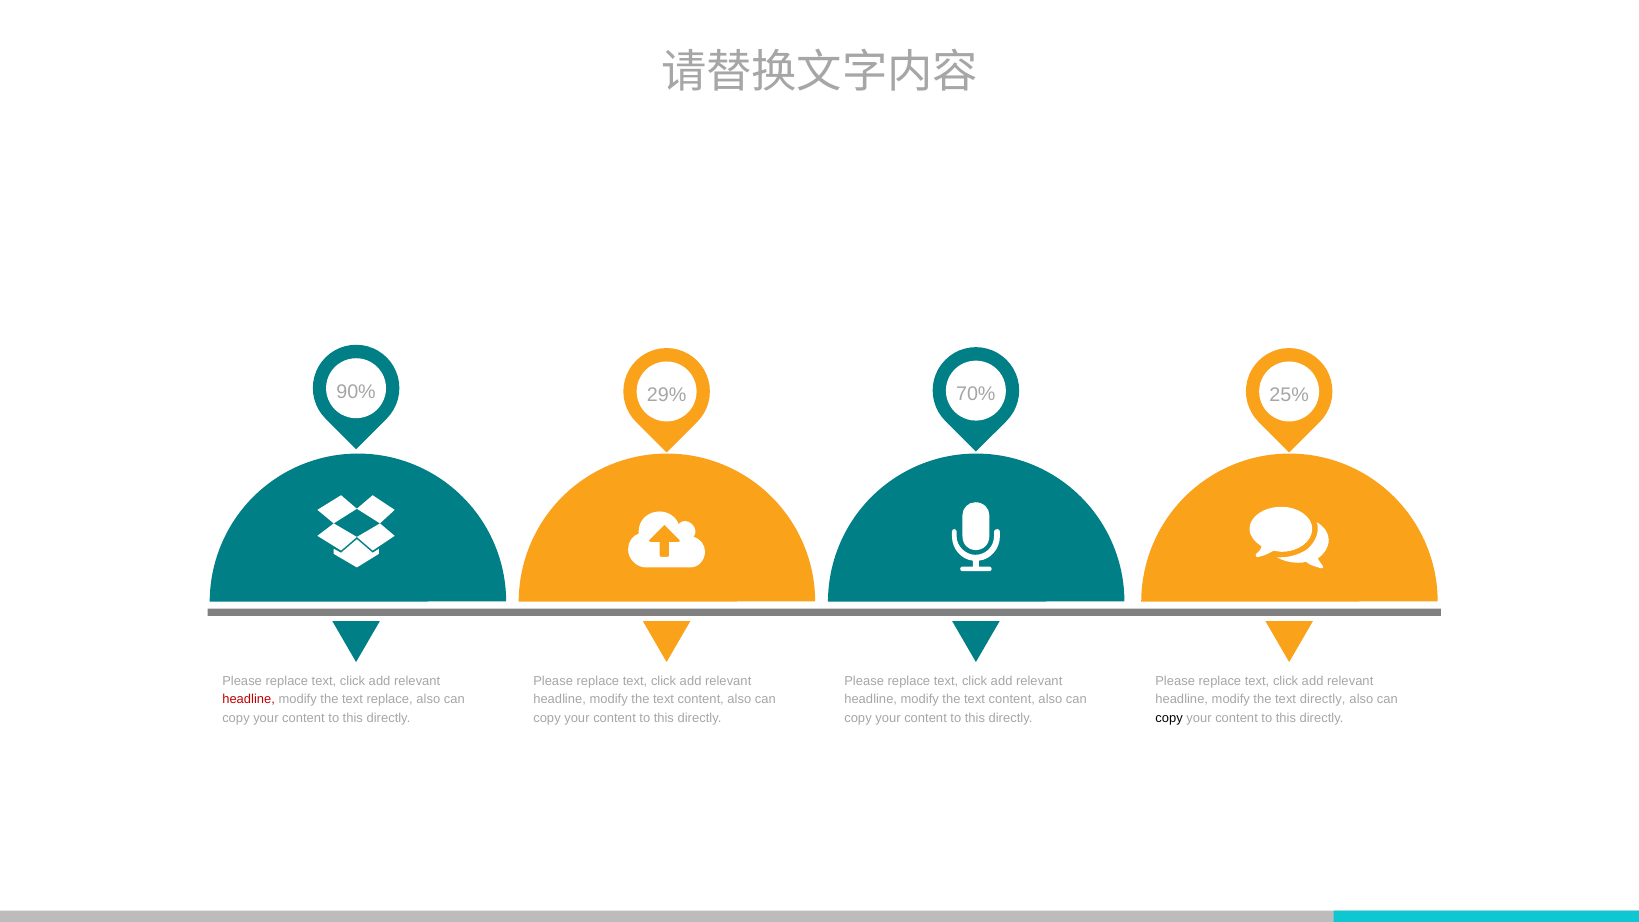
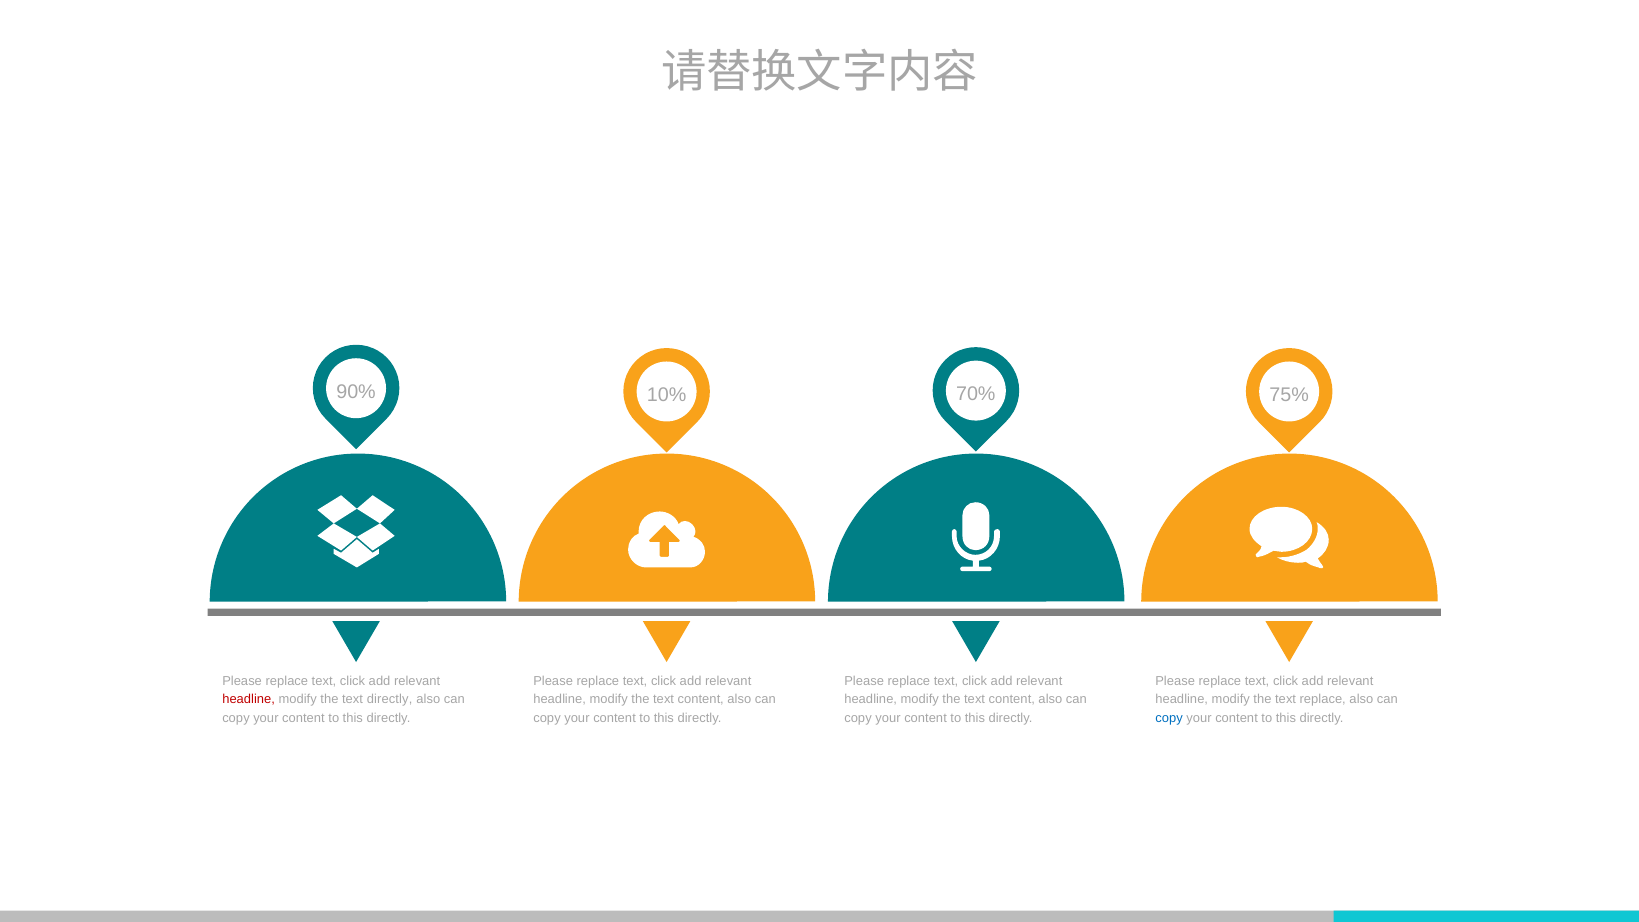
29%: 29% -> 10% (667, 395)
25%: 25% -> 75% (1289, 395)
text replace: replace -> directly (390, 699)
text directly: directly -> replace (1323, 699)
copy colour: black -> blue (1169, 718)
